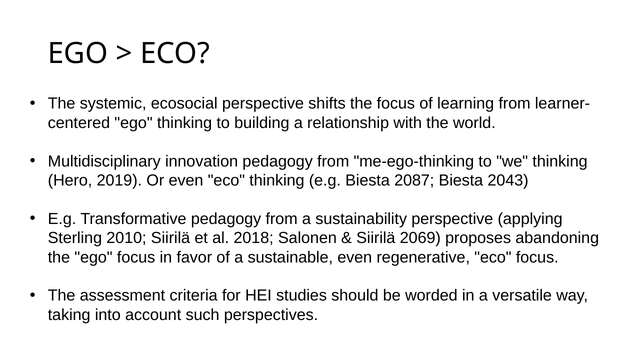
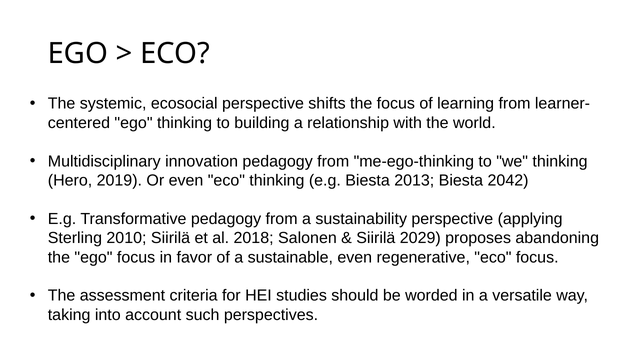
2087: 2087 -> 2013 (414, 180)
2043: 2043 -> 2042 (508, 180)
2069: 2069 -> 2029 (420, 238)
